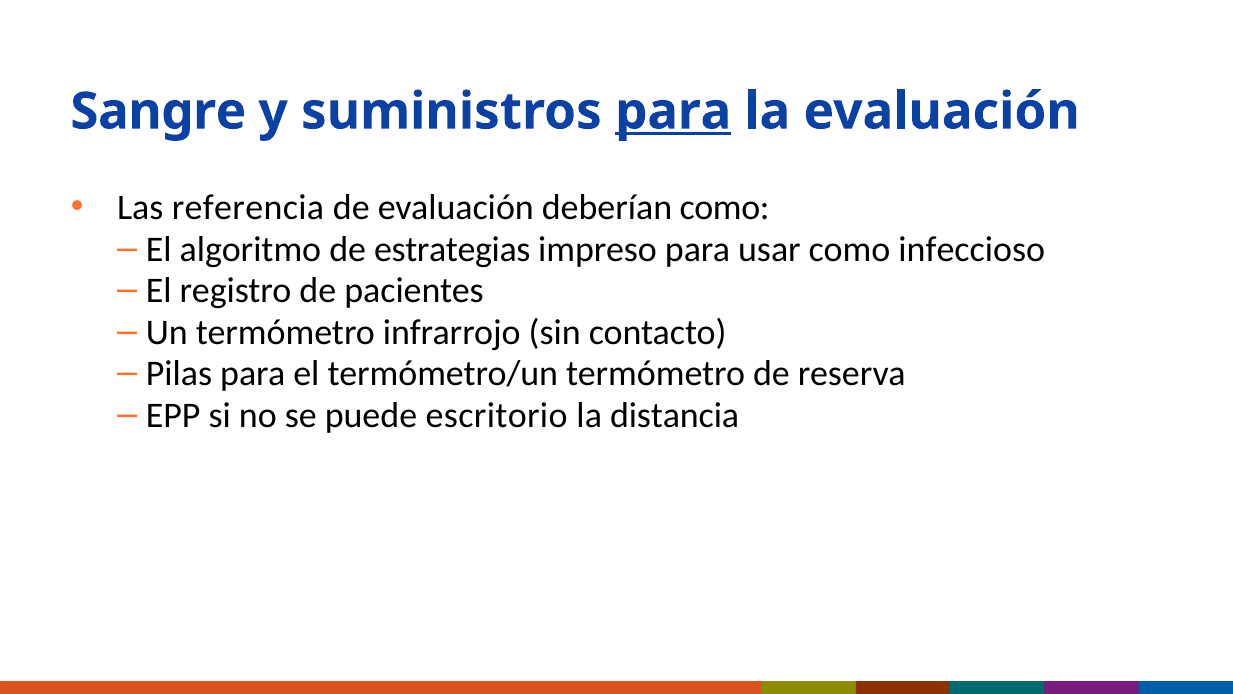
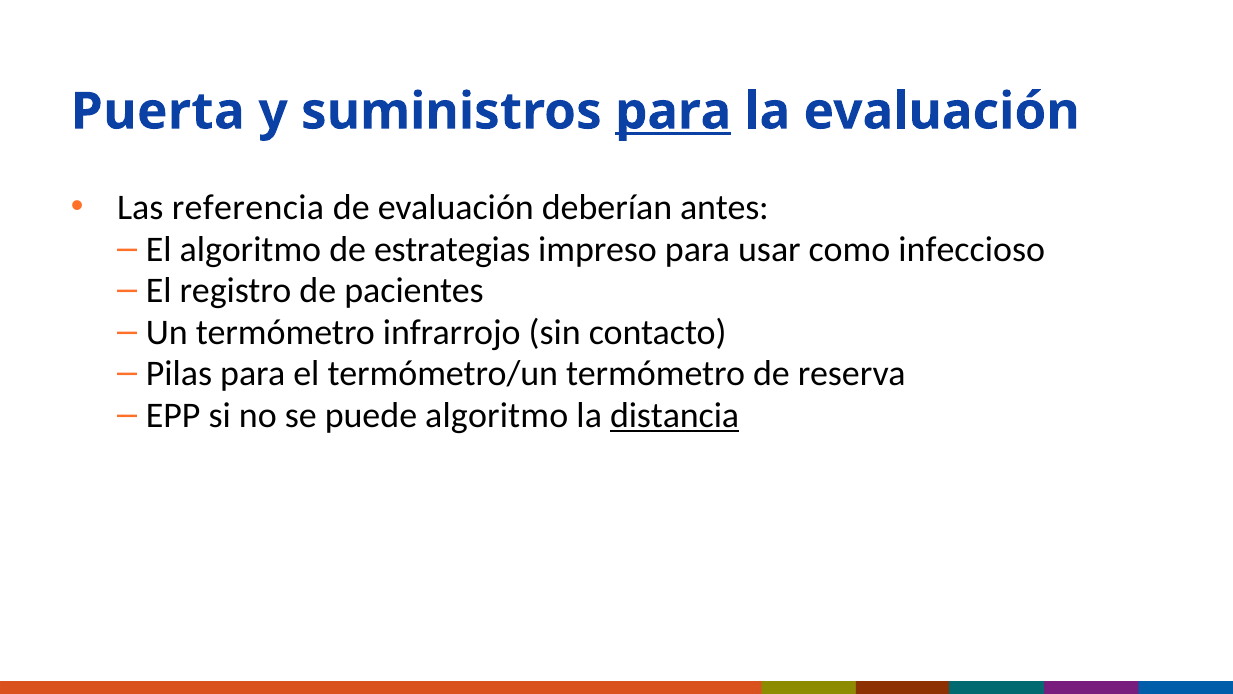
Sangre: Sangre -> Puerta (158, 111)
deberían como: como -> antes (724, 208)
puede escritorio: escritorio -> algoritmo (497, 415)
distancia underline: none -> present (675, 415)
